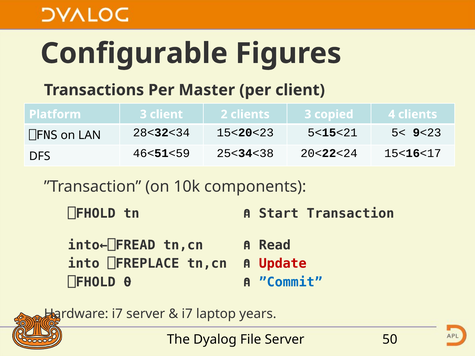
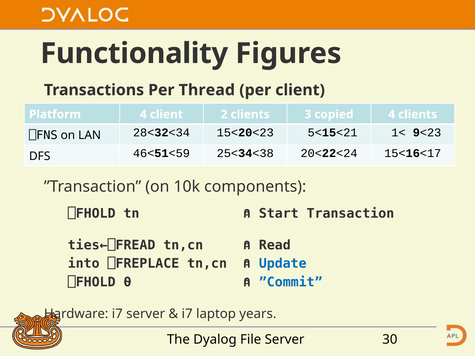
Configurable: Configurable -> Functionality (134, 53)
Master: Master -> Thread (207, 90)
Platform 3: 3 -> 4 (143, 114)
5<: 5< -> 1< (399, 133)
into←⎕FREAD: into←⎕FREAD -> ties←⎕FREAD (112, 245)
Update colour: red -> blue (283, 264)
50: 50 -> 30 (390, 340)
